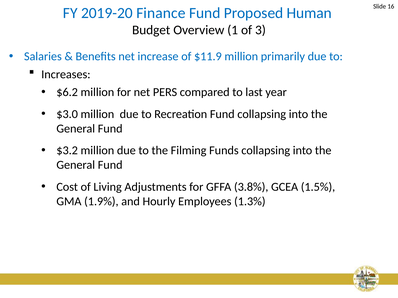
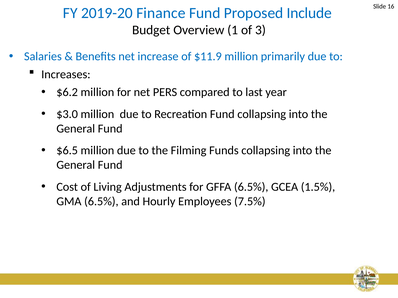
Human: Human -> Include (309, 13)
$3.2: $3.2 -> $6.5 (67, 151)
GFFA 3.8%: 3.8% -> 6.5% (251, 187)
GMA 1.9%: 1.9% -> 6.5% (101, 202)
1.3%: 1.3% -> 7.5% (250, 202)
